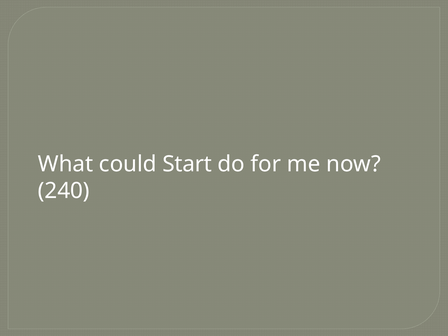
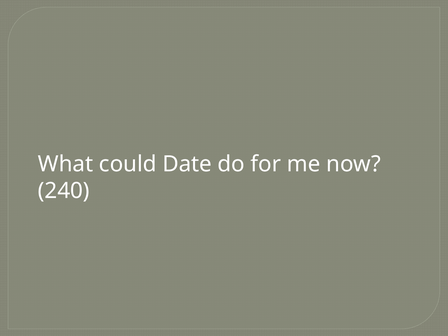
Start: Start -> Date (187, 164)
